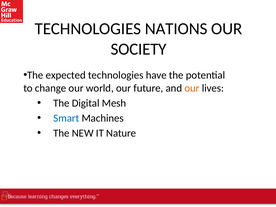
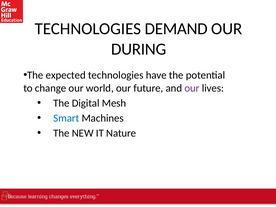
NATIONS: NATIONS -> DEMAND (176, 29)
SOCIETY: SOCIETY -> DURING (139, 49)
our colour: orange -> purple (192, 88)
